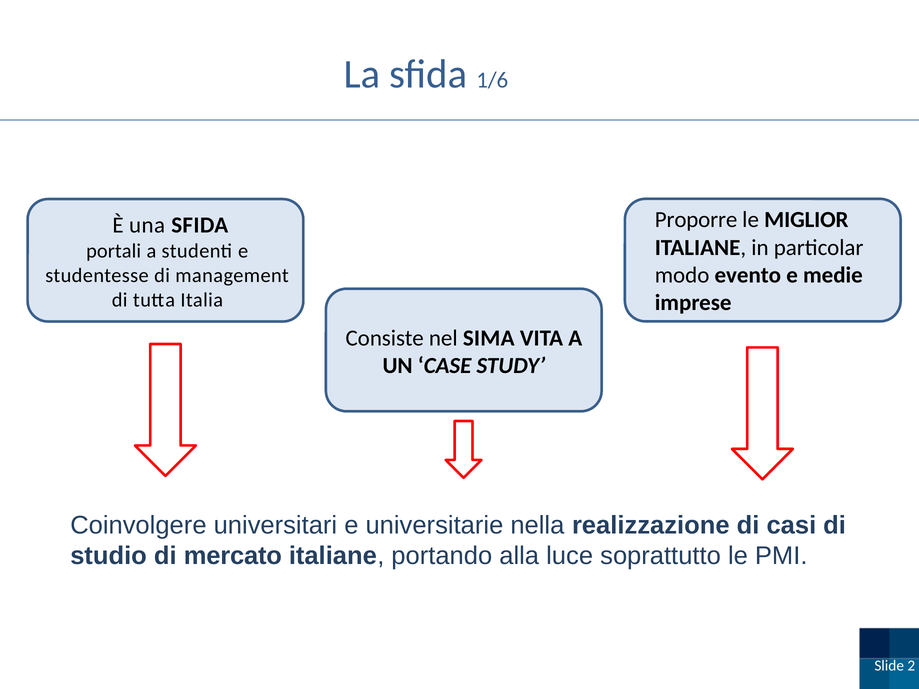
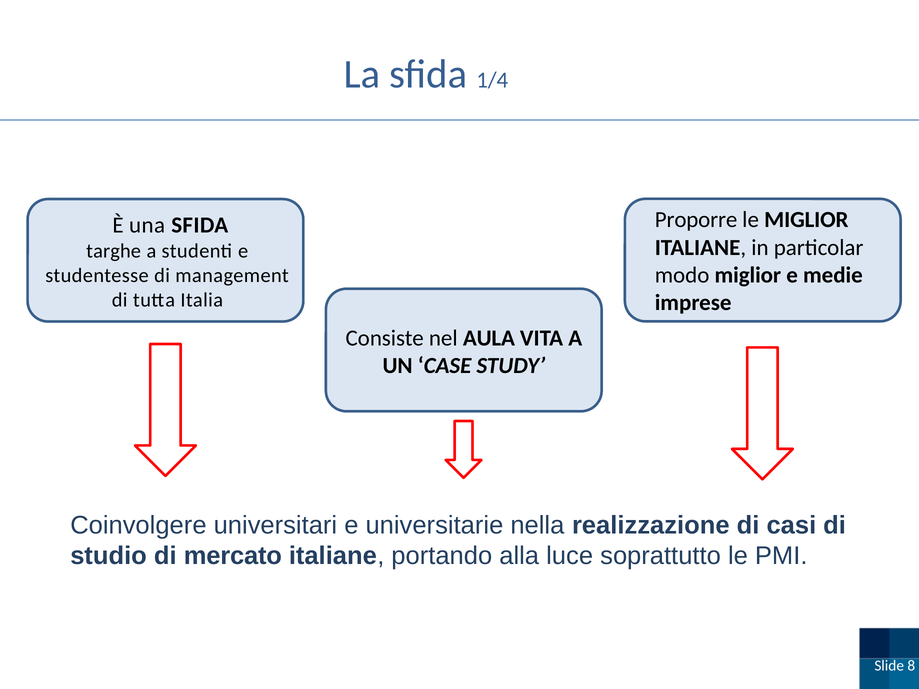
1/6: 1/6 -> 1/4 (492, 80)
portali: portali -> targhe (114, 251)
modo evento: evento -> miglior (748, 275)
SIMA: SIMA -> AULA (489, 338)
2: 2 -> 8 (911, 666)
